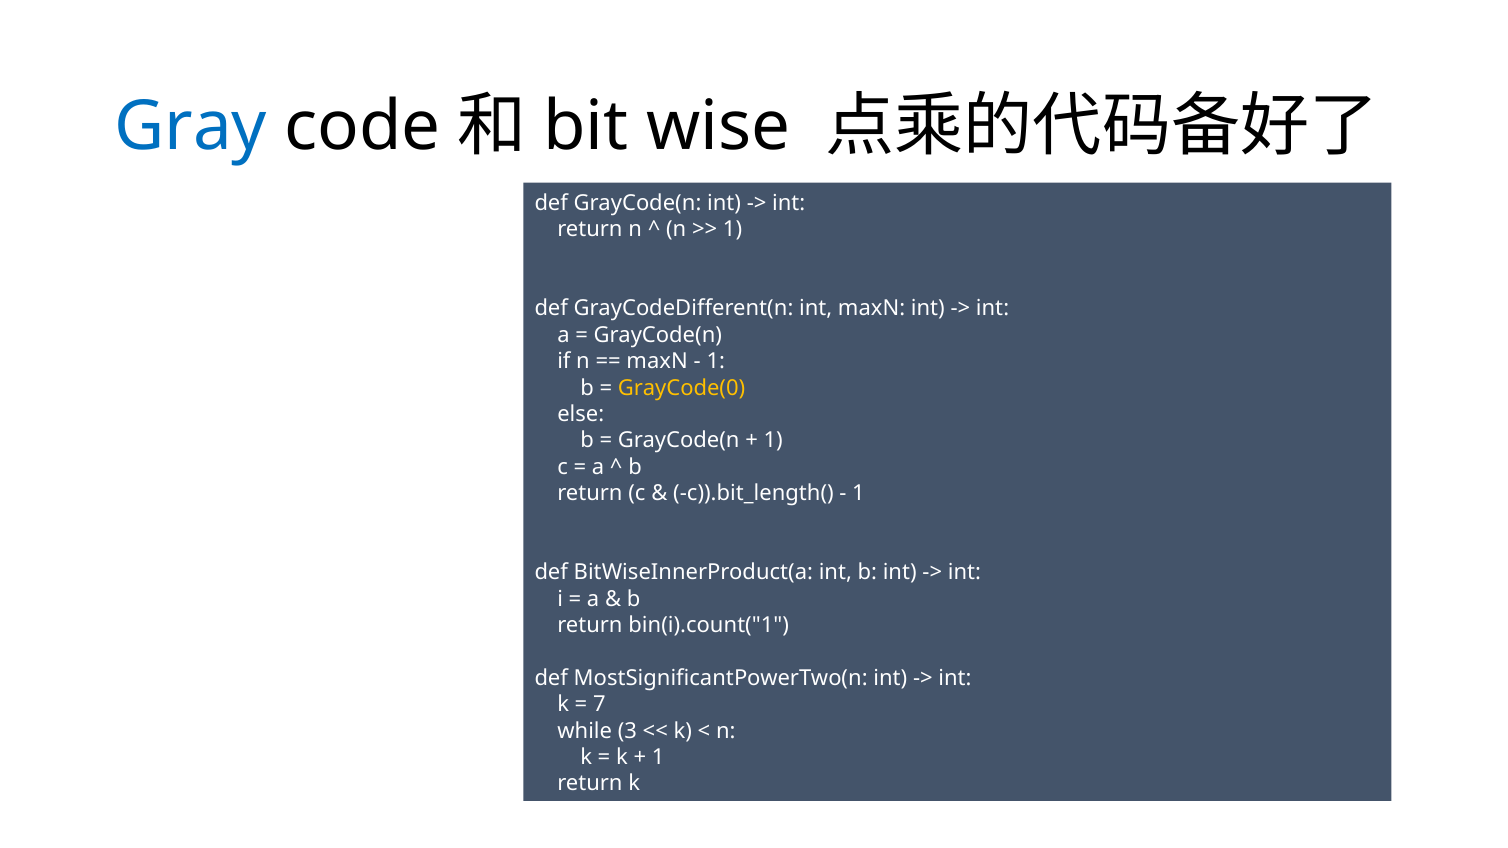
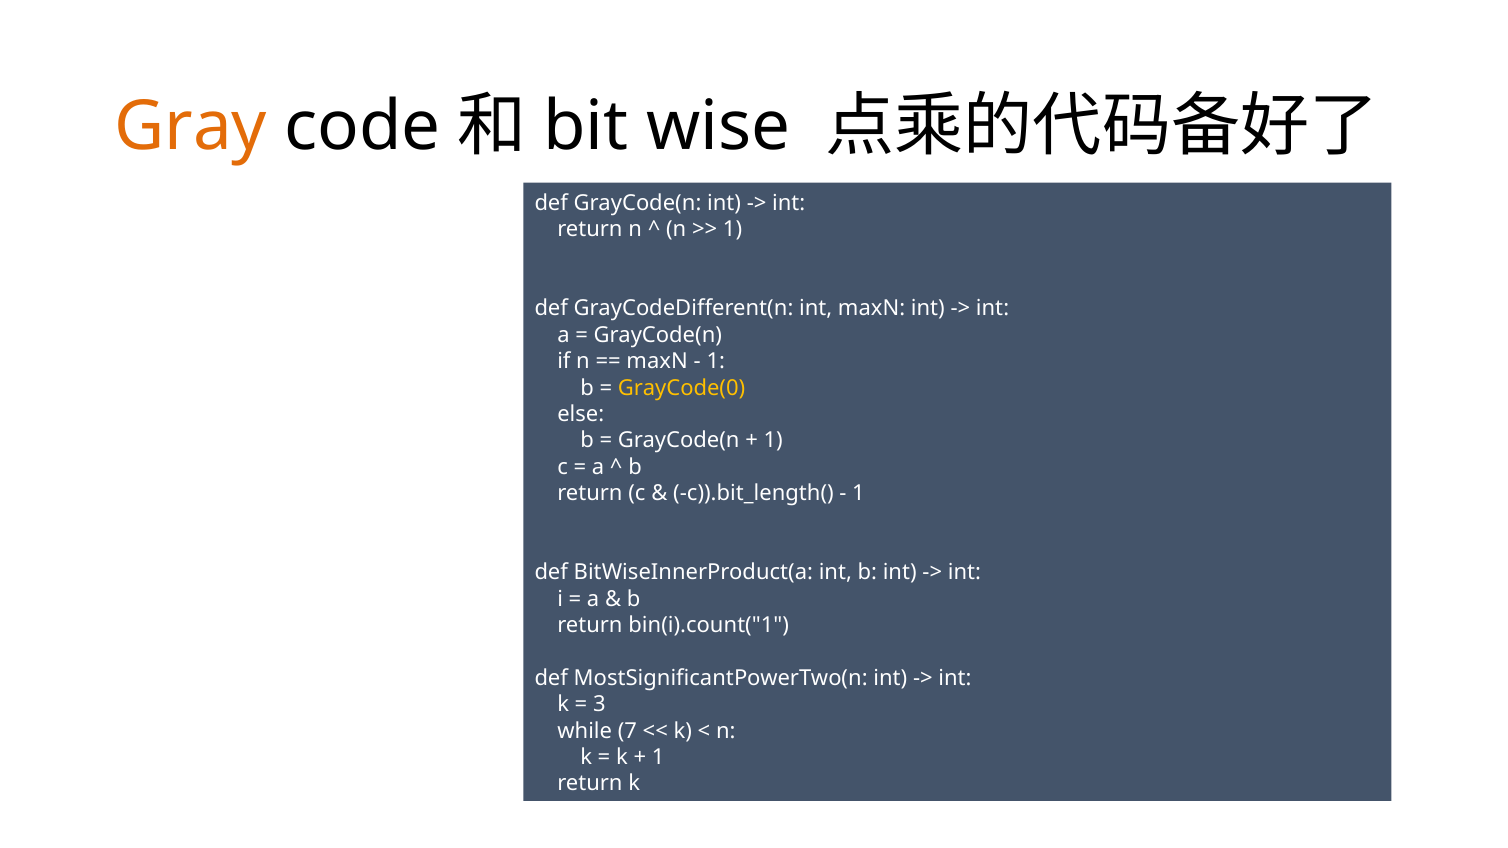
Gray colour: blue -> orange (191, 127)
7: 7 -> 3 (599, 705)
3: 3 -> 7 (627, 731)
